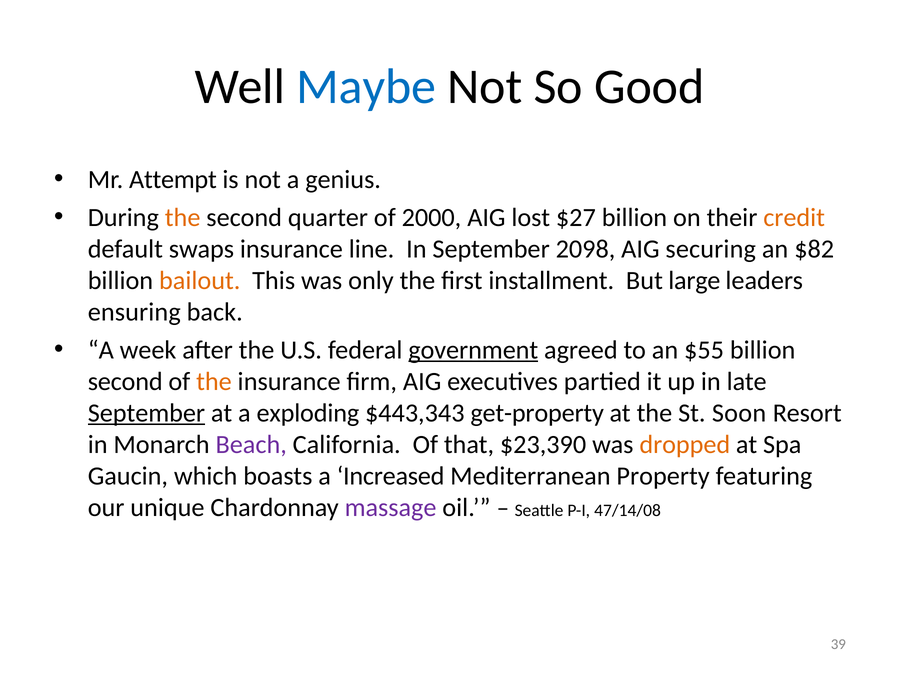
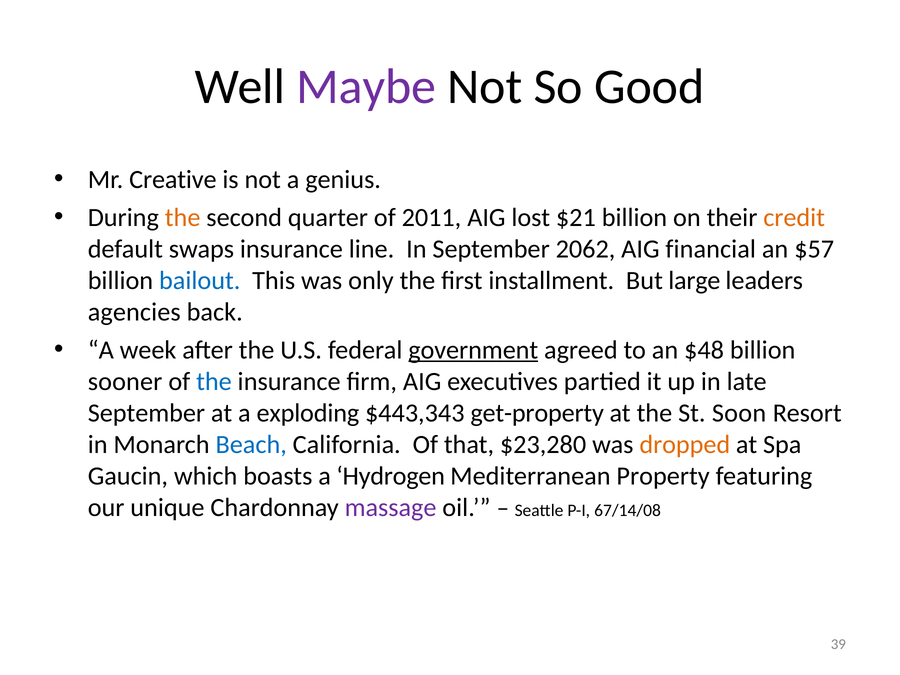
Maybe colour: blue -> purple (366, 87)
Attempt: Attempt -> Creative (173, 180)
2000: 2000 -> 2011 (431, 218)
$27: $27 -> $21 (576, 218)
2098: 2098 -> 2062 (585, 249)
securing: securing -> financial (711, 249)
$82: $82 -> $57 (814, 249)
bailout colour: orange -> blue (200, 281)
ensuring: ensuring -> agencies (134, 312)
$55: $55 -> $48 (704, 350)
second: second -> sooner (125, 382)
the colour: orange -> blue (214, 382)
September underline: present -> none (146, 413)
Beach colour: purple -> blue (251, 445)
$23,390: $23,390 -> $23,280 (543, 445)
Increased: Increased -> Hydrogen (391, 476)
47/14/08: 47/14/08 -> 67/14/08 (628, 510)
